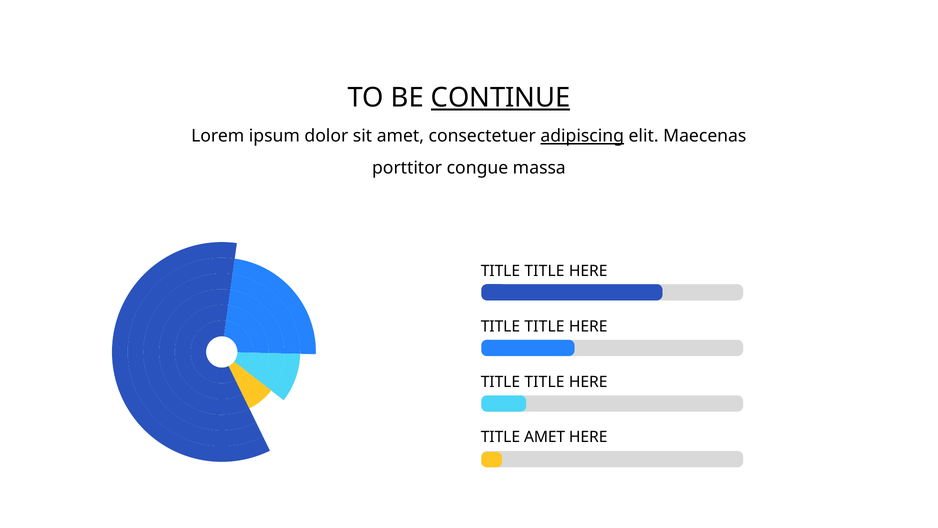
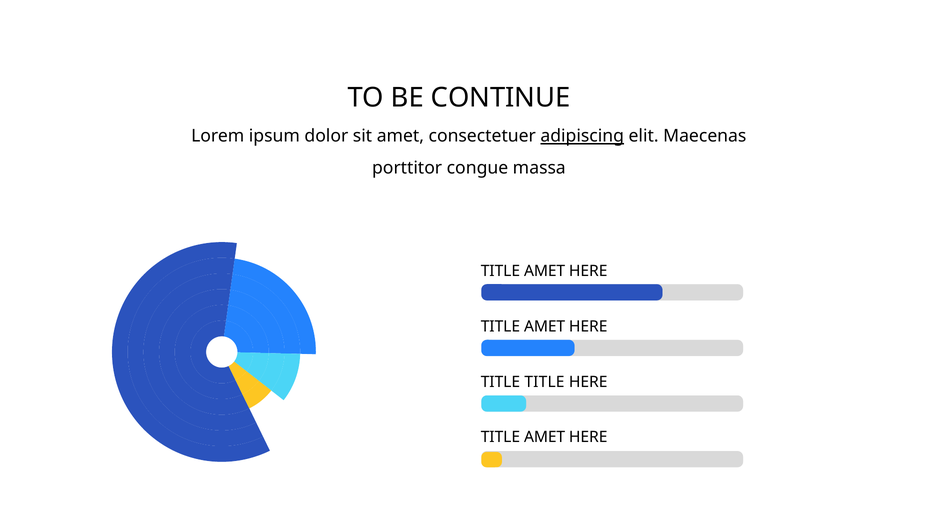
CONTINUE underline: present -> none (501, 98)
TITLE: TITLE -> AMET (545, 271)
TITLE: TITLE -> AMET (545, 326)
